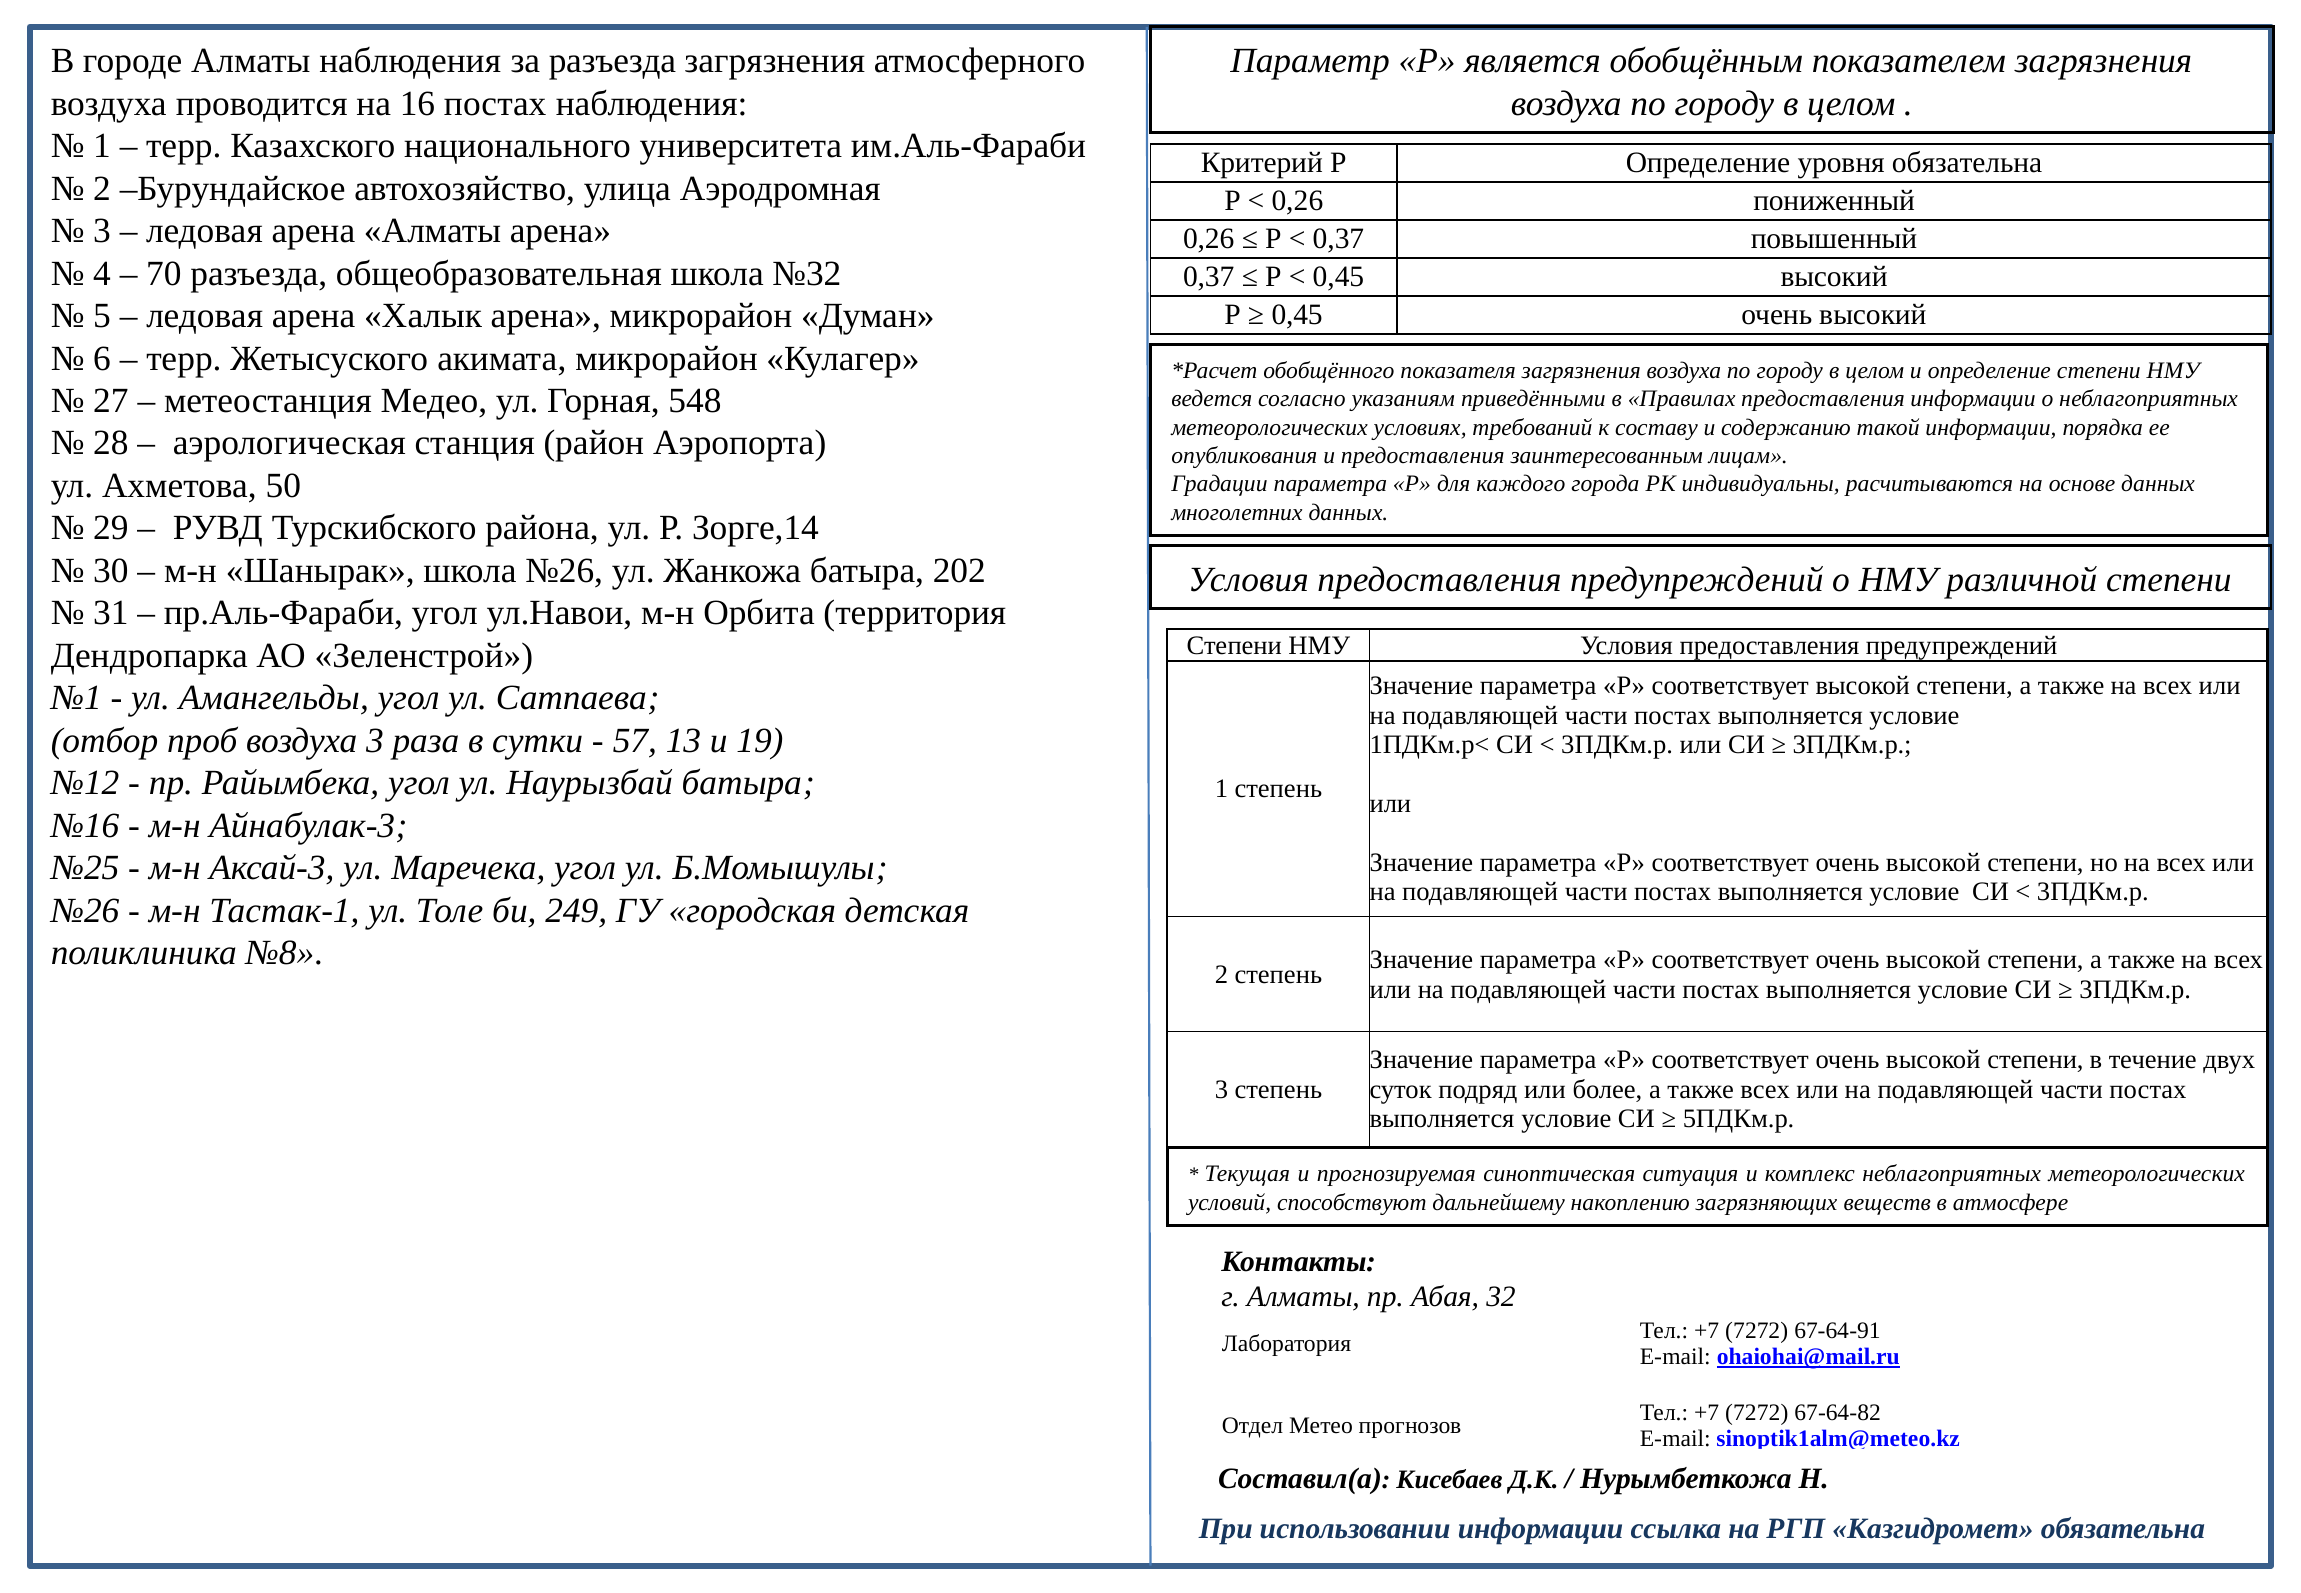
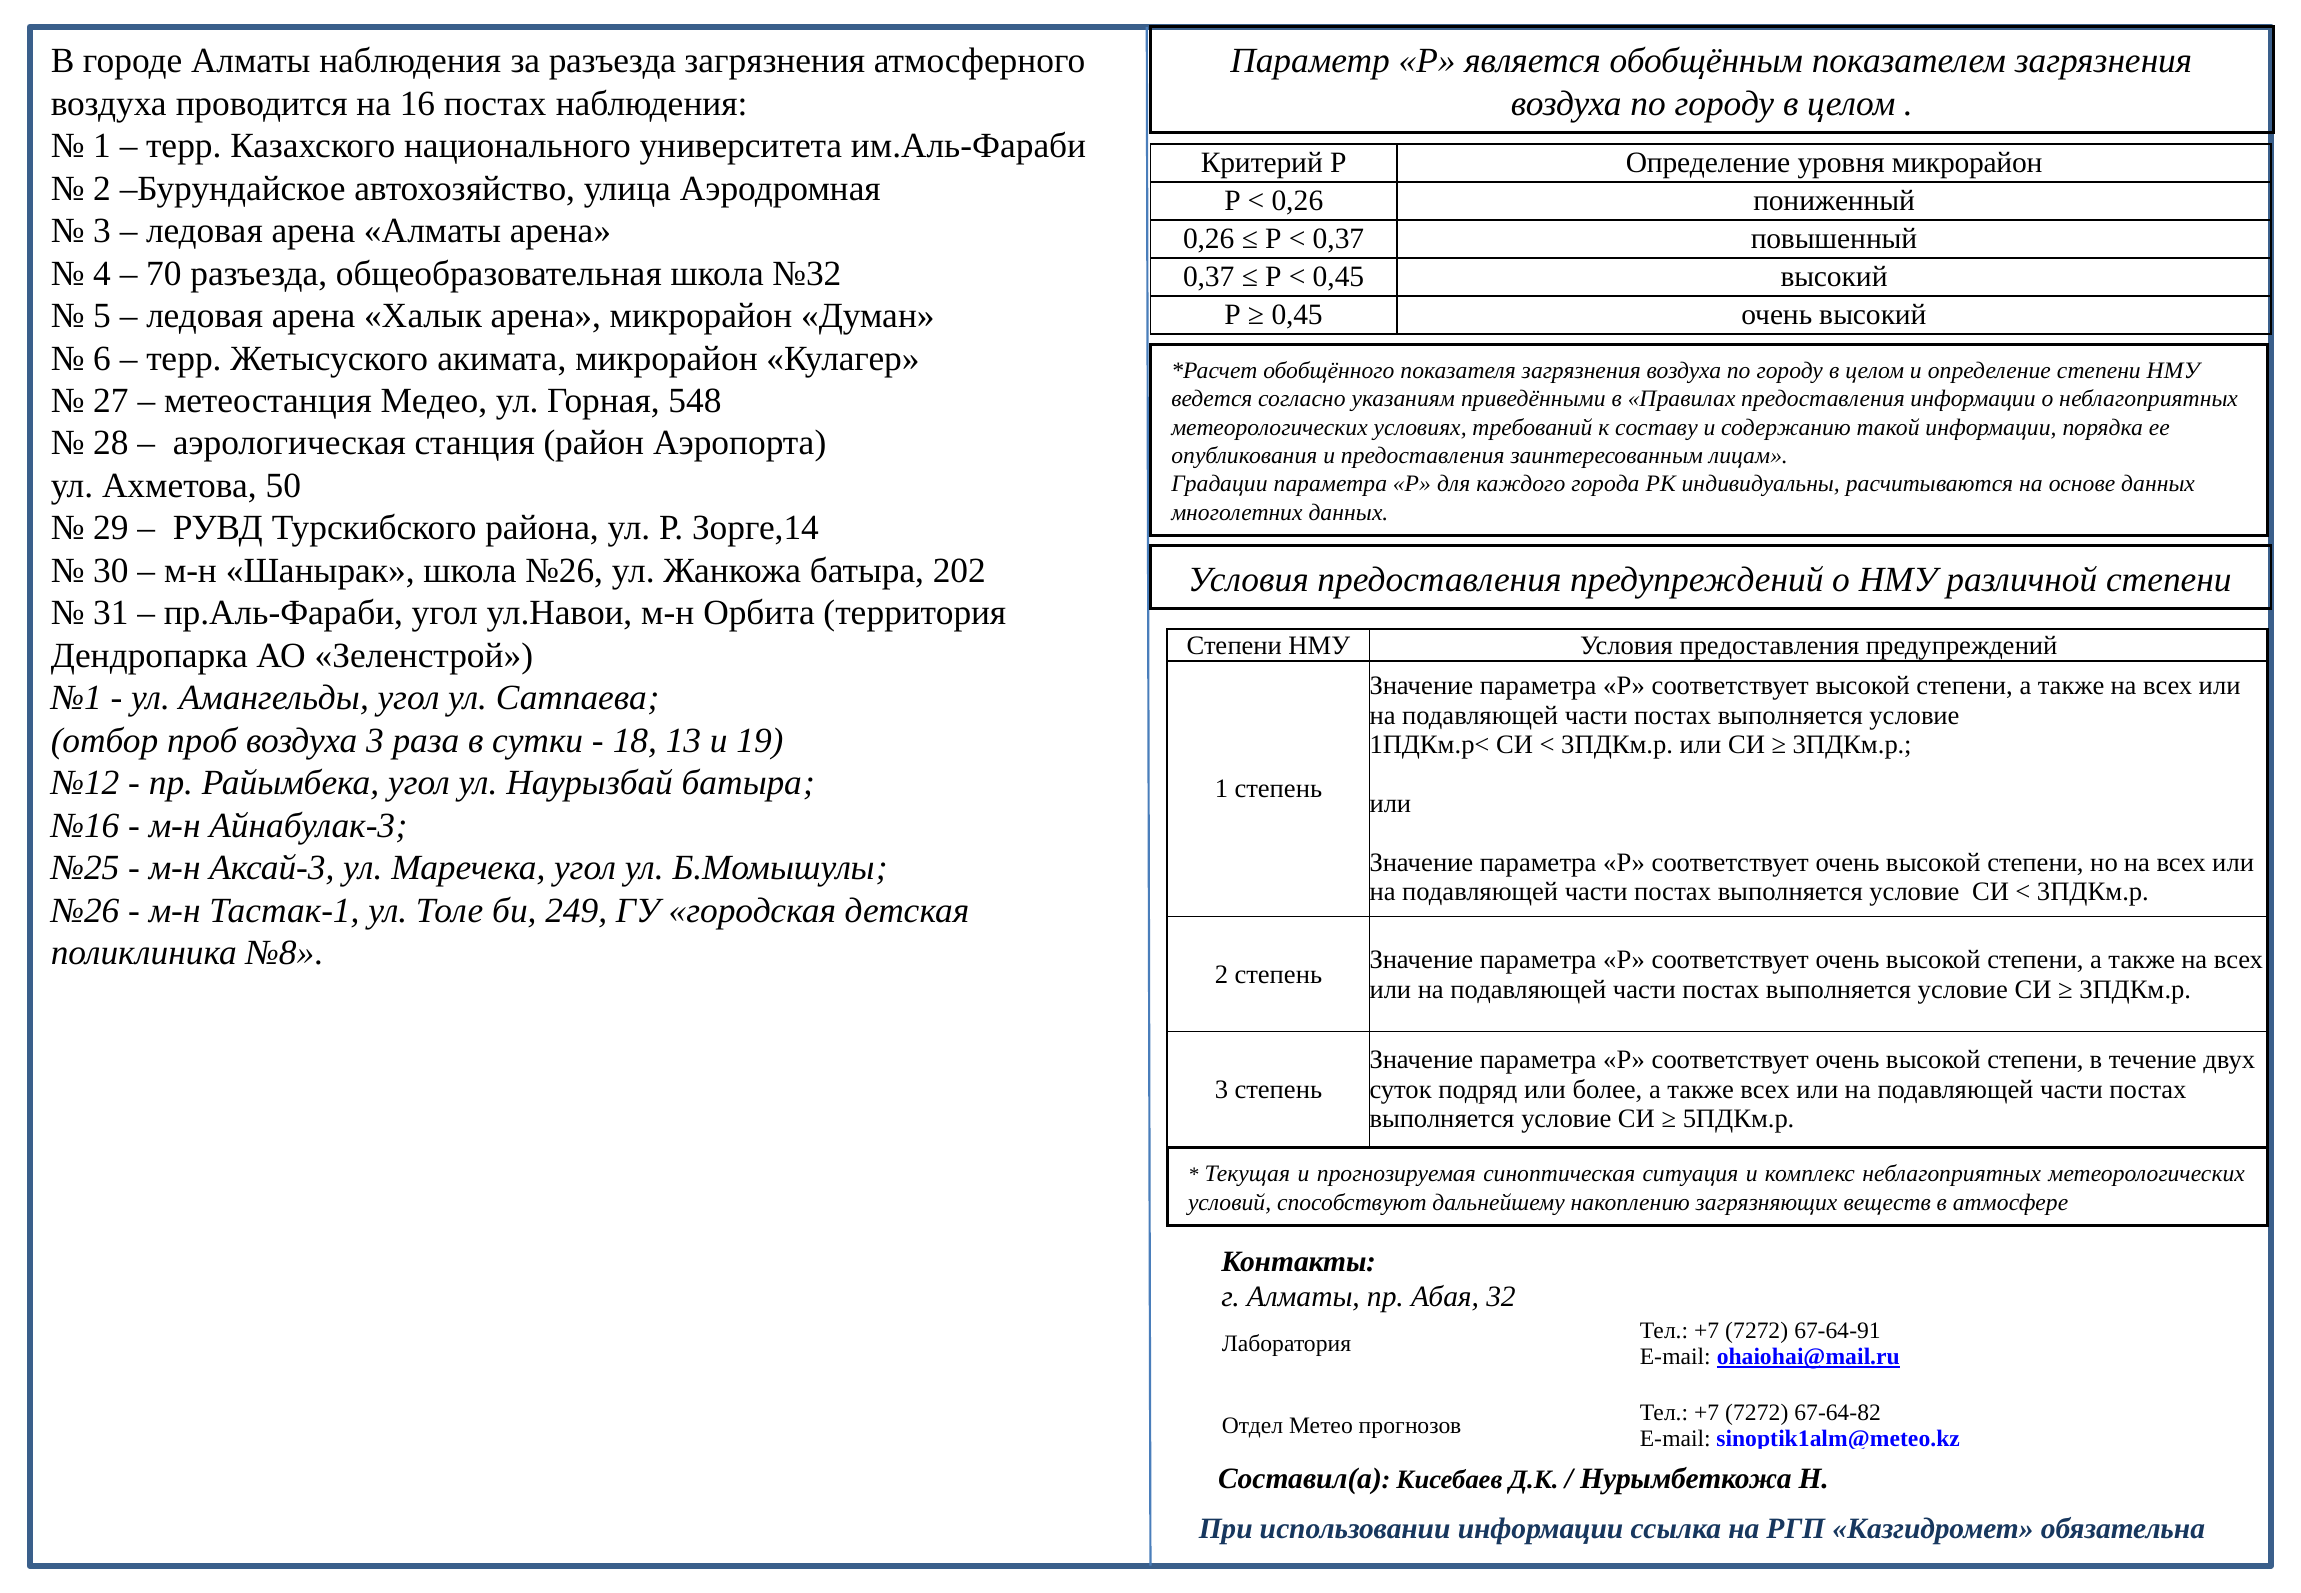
уровня обязательна: обязательна -> микрорайон (1967, 163)
57: 57 -> 18 (635, 741)
